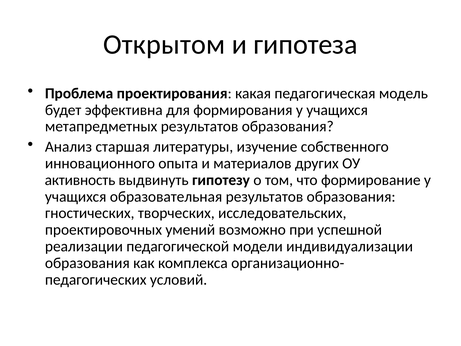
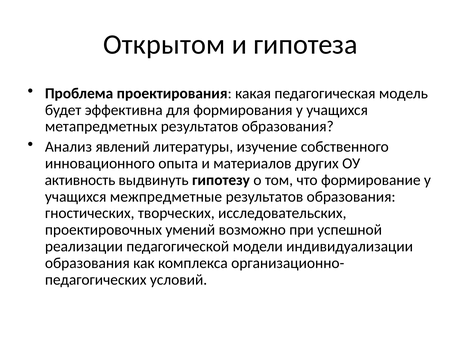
старшая: старшая -> явлений (123, 147)
образовательная: образовательная -> межпредметные (166, 196)
